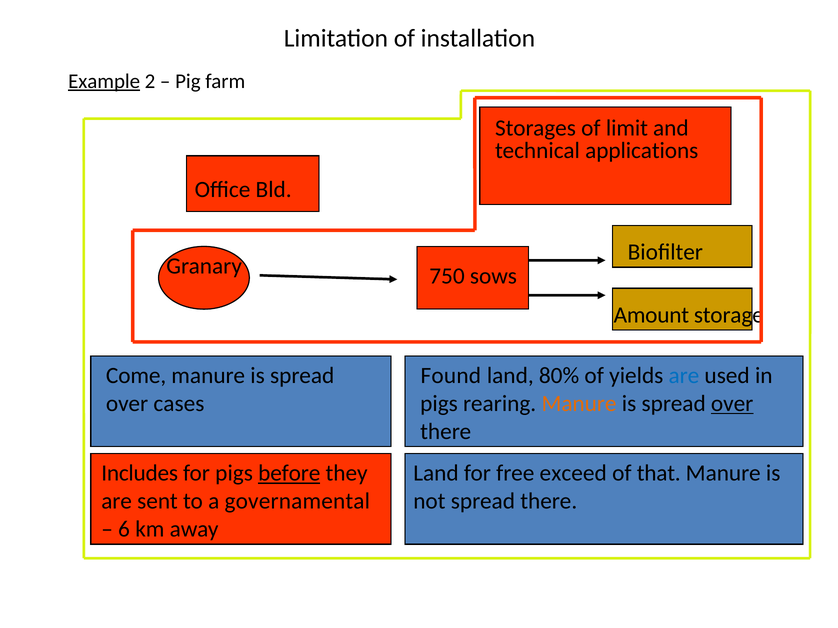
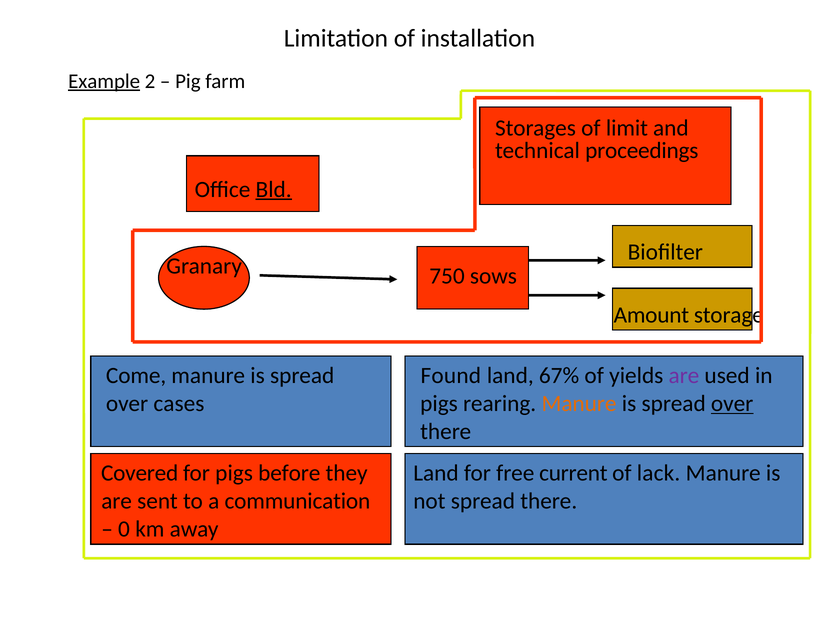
applications: applications -> proceedings (642, 151)
Bld underline: none -> present (274, 190)
80%: 80% -> 67% (559, 376)
are colour: blue -> purple (684, 376)
Includes: Includes -> Covered (140, 474)
before underline: present -> none (289, 474)
exceed: exceed -> current (573, 474)
that: that -> lack (659, 474)
governamental: governamental -> communication (297, 502)
6: 6 -> 0 (124, 530)
